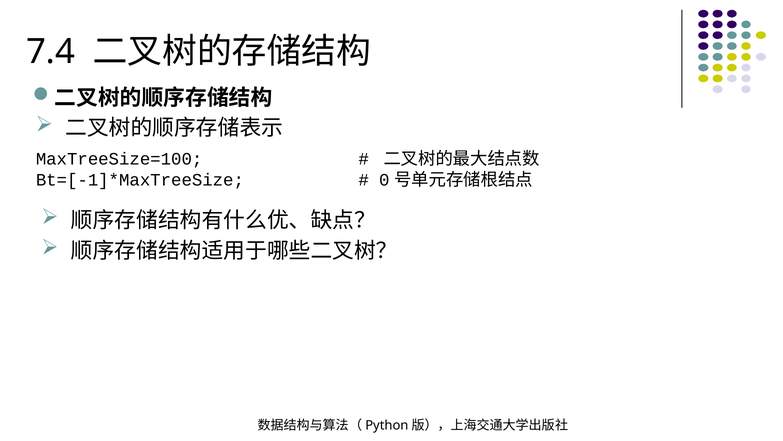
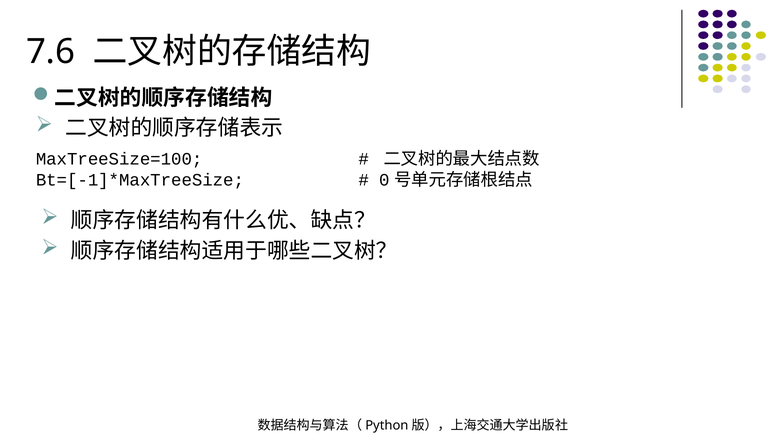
7.4: 7.4 -> 7.6 (51, 52)
